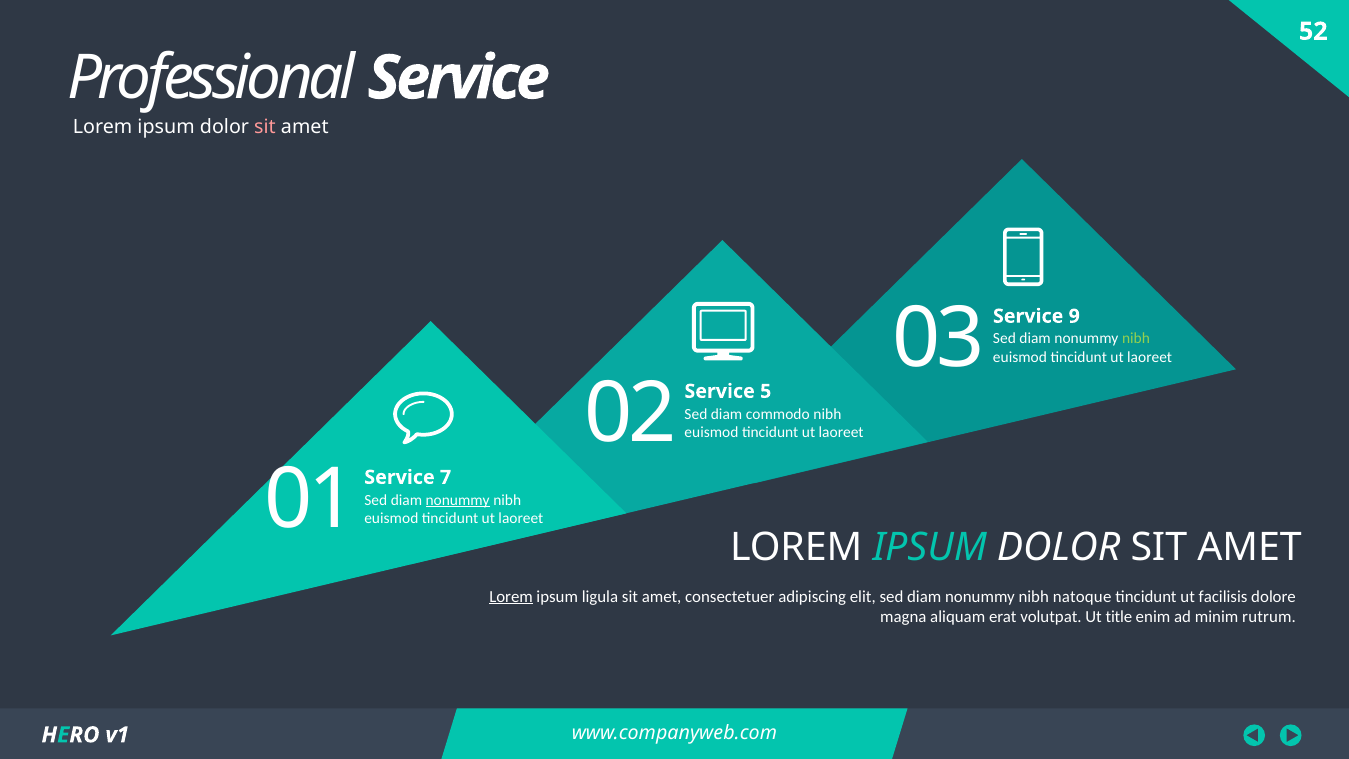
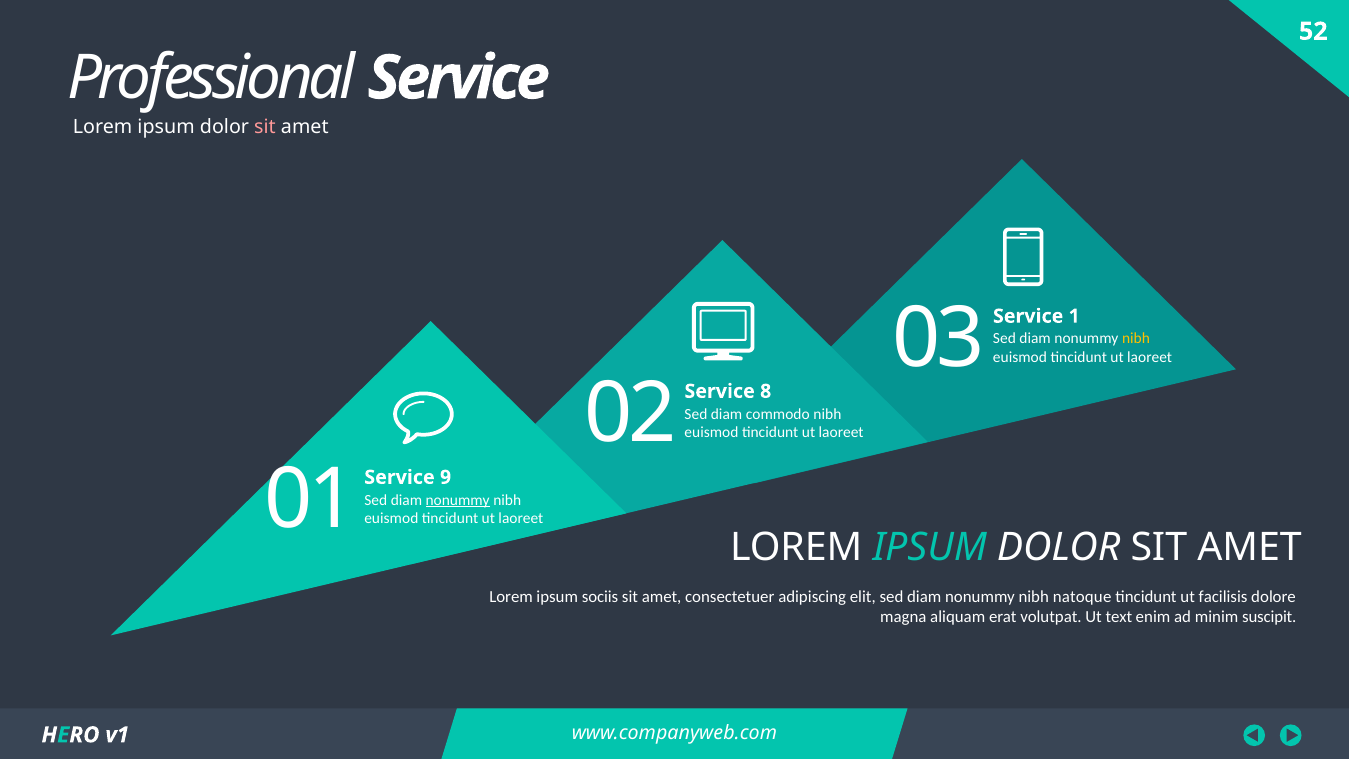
9: 9 -> 1 (1074, 316)
nibh colour: light green -> yellow (1136, 339)
5: 5 -> 8 (766, 391)
7: 7 -> 9 (446, 477)
Lorem underline: present -> none (511, 597)
ligula: ligula -> sociis (600, 597)
title: title -> text (1119, 617)
rutrum: rutrum -> suscipit (1269, 617)
